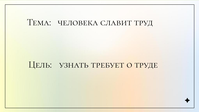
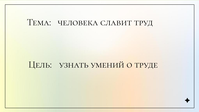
требует: требует -> умений (108, 64)
